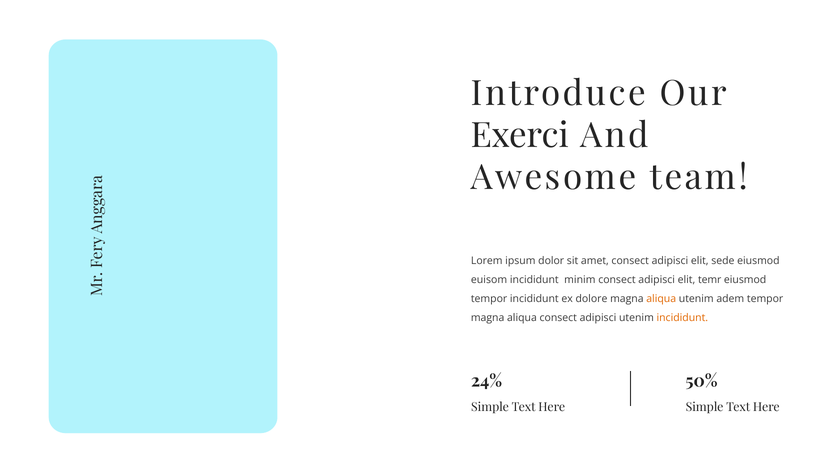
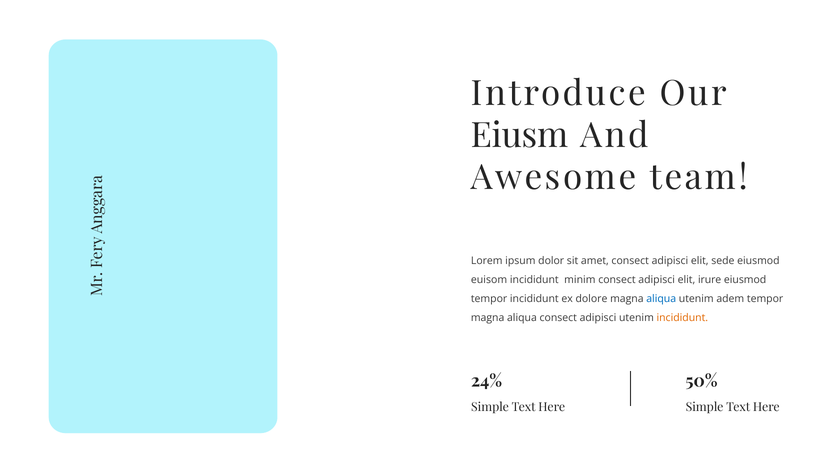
Exerci: Exerci -> Eiusm (520, 136)
temr: temr -> irure (710, 280)
aliqua colour: orange -> blue (661, 299)
